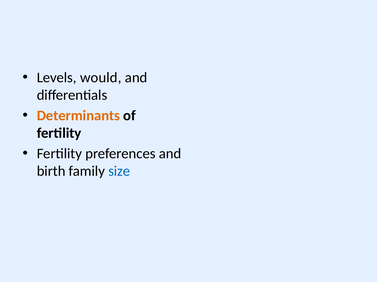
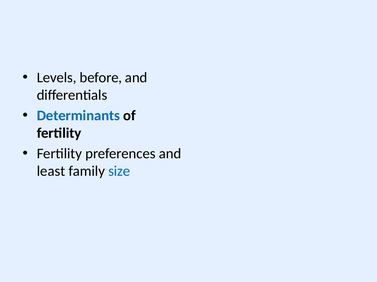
would: would -> before (101, 78)
Determinants colour: orange -> blue (78, 116)
birth: birth -> least (51, 172)
